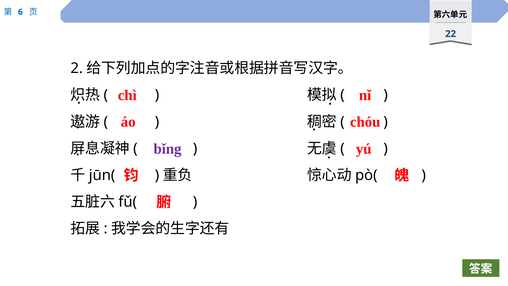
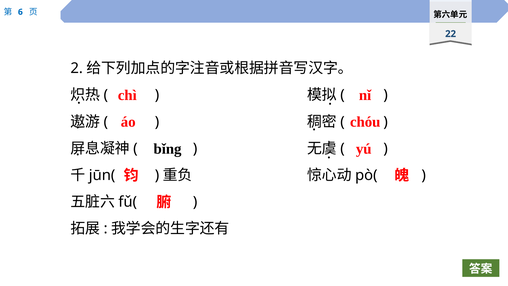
bǐng colour: purple -> black (168, 149)
